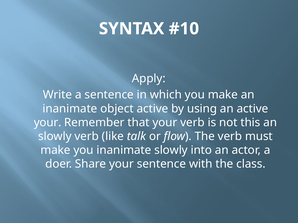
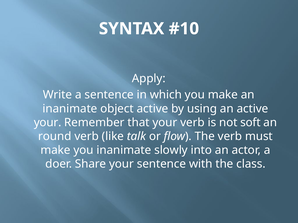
this: this -> soft (250, 123)
slowly: slowly -> round (55, 137)
